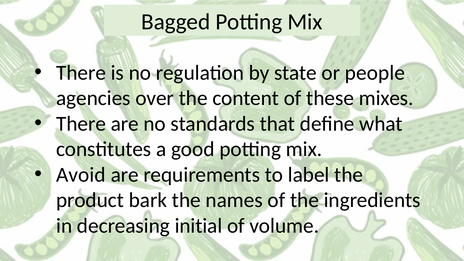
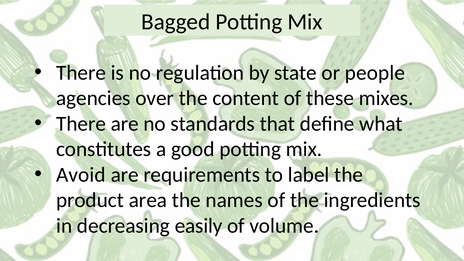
bark: bark -> area (148, 200)
initial: initial -> easily (199, 226)
